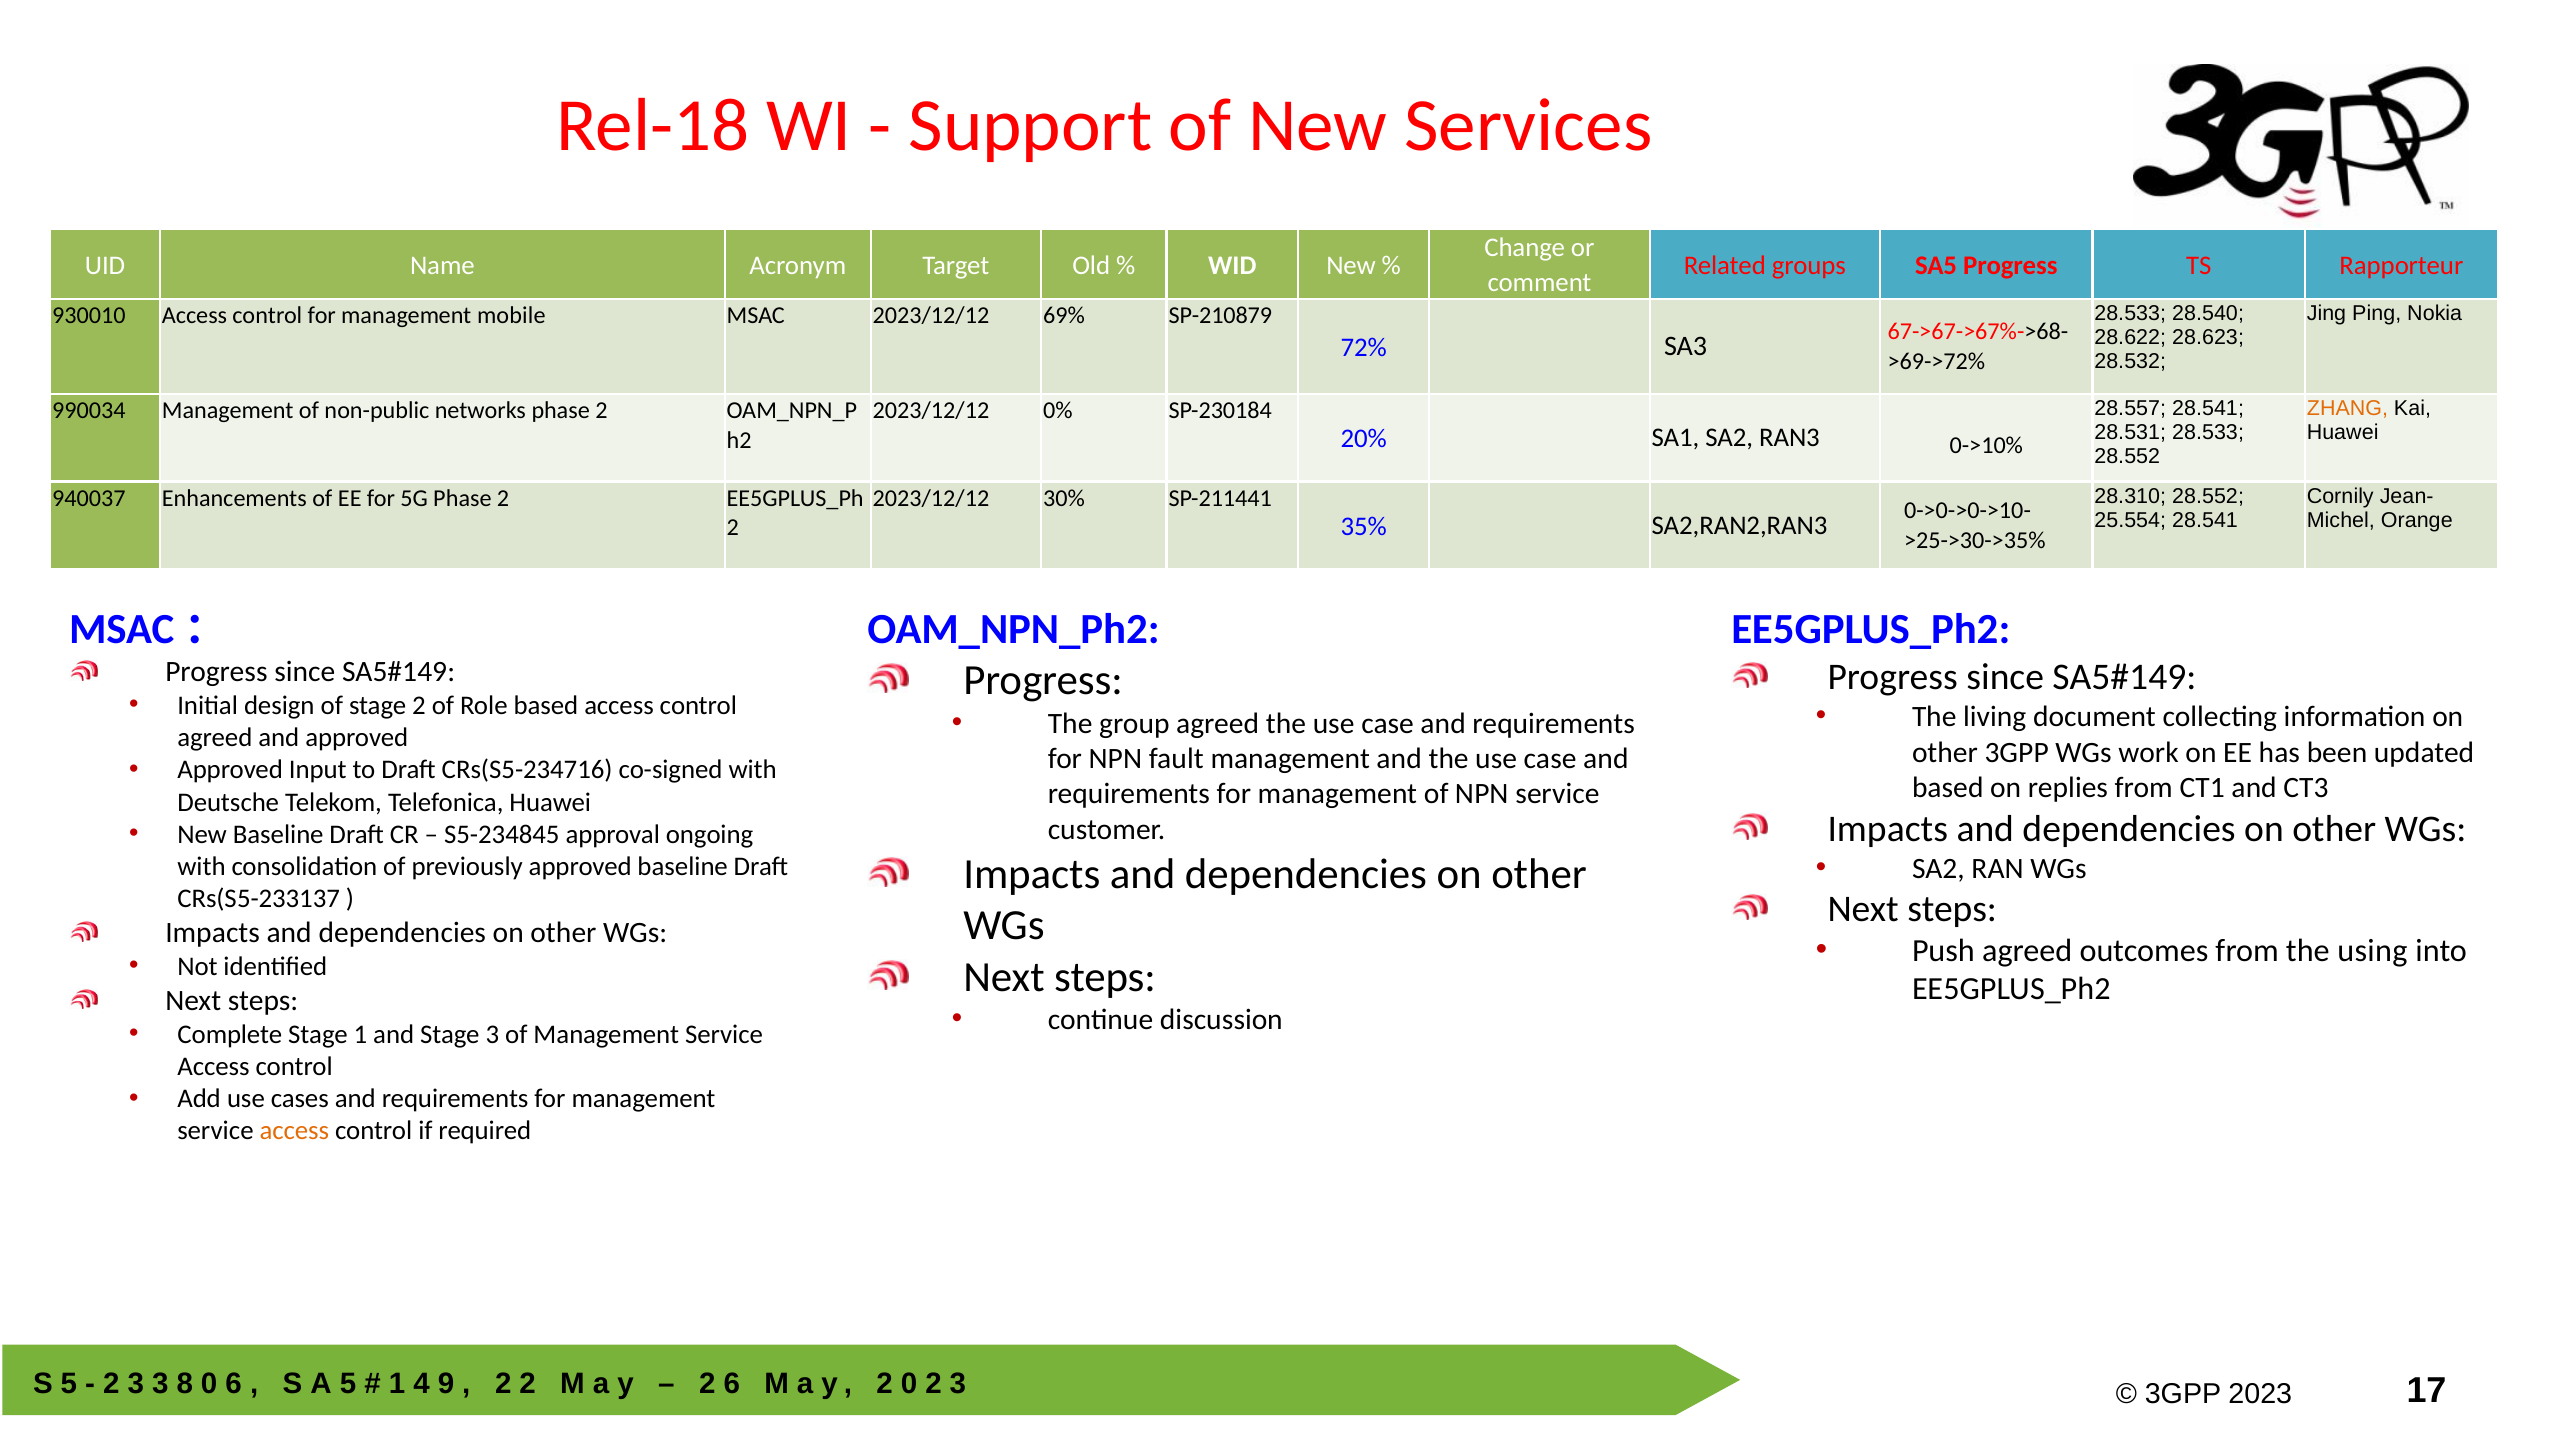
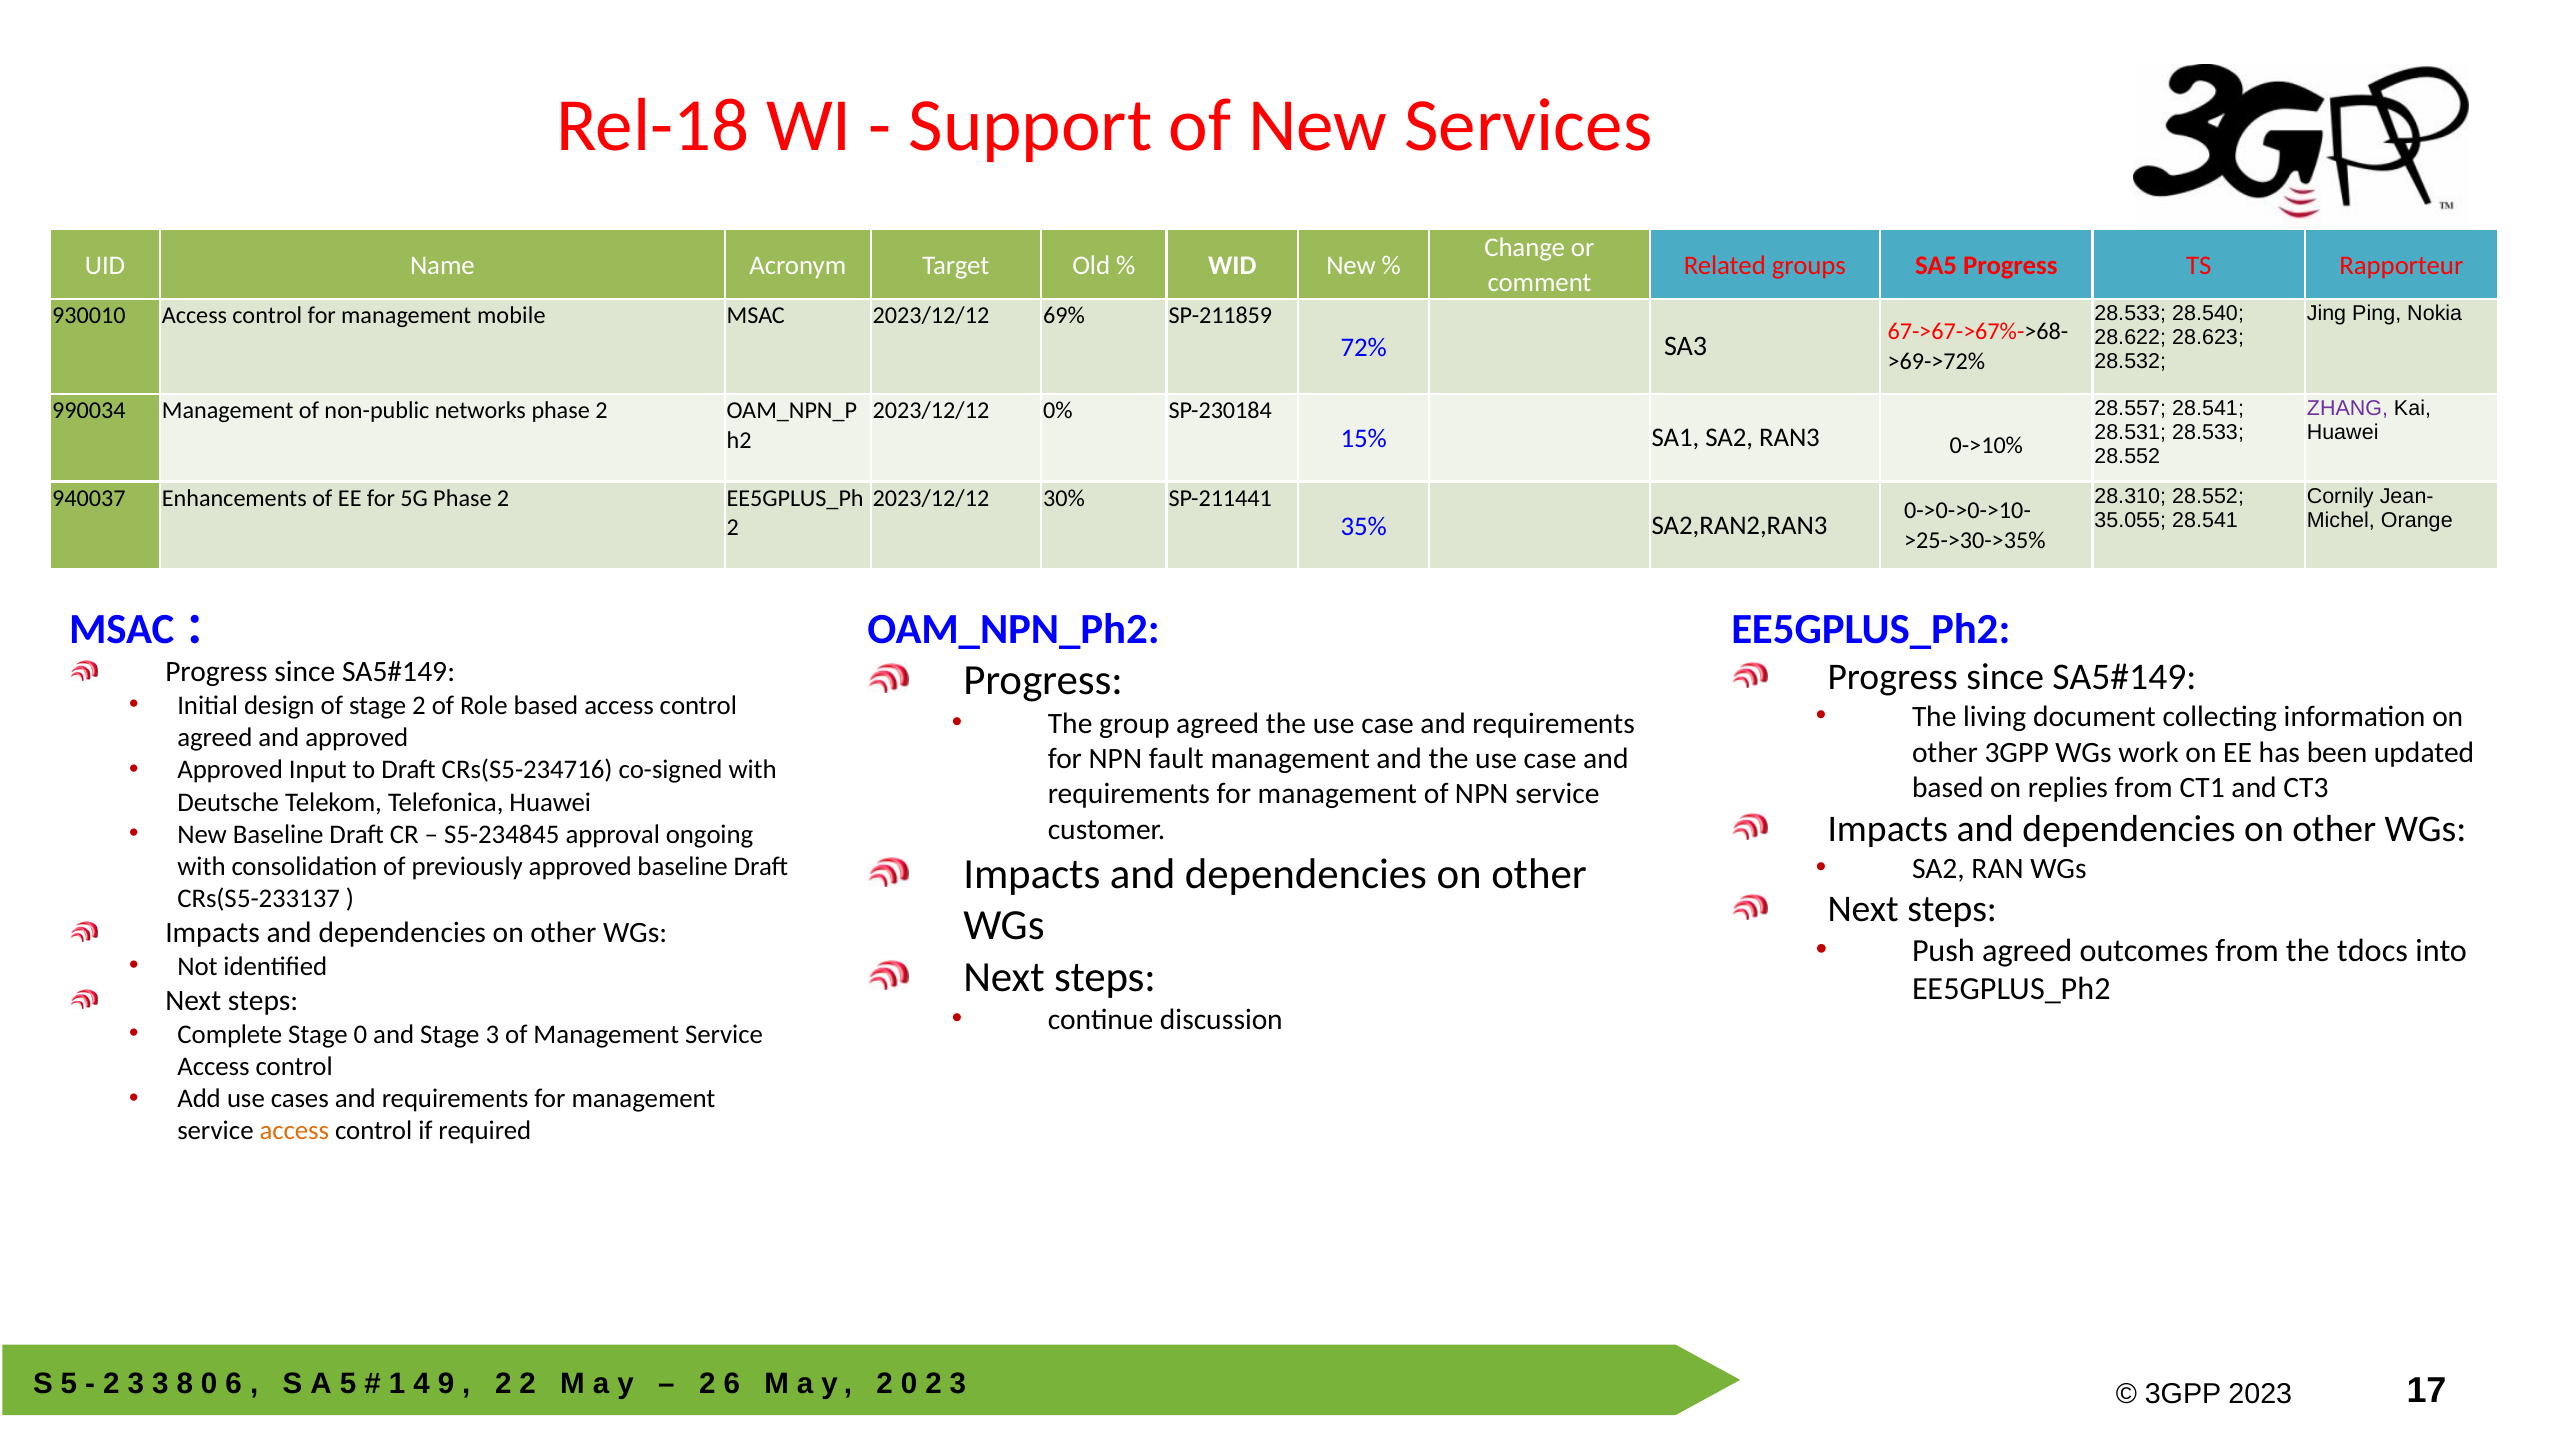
SP-210879: SP-210879 -> SP-211859 (1220, 316)
ZHANG colour: orange -> purple (2347, 408)
20%: 20% -> 15% (1364, 439)
25.554: 25.554 -> 35.055 (2130, 520)
using: using -> tdocs (2372, 951)
Stage 1: 1 -> 0 (360, 1034)
